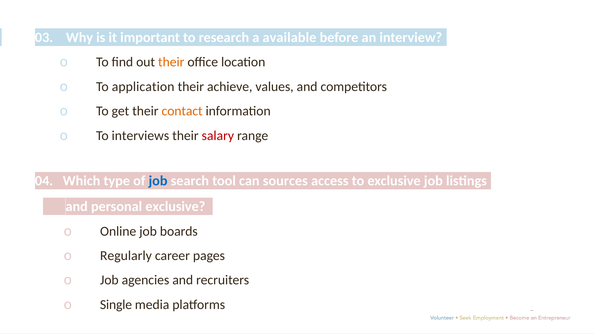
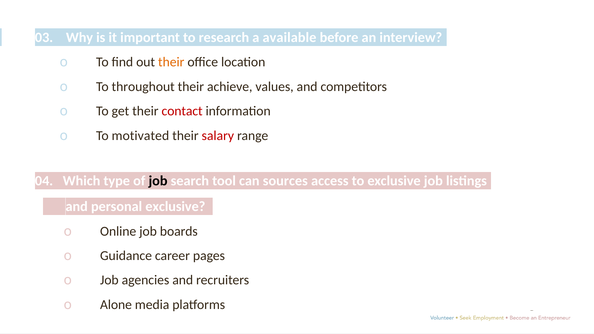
application: application -> throughout (143, 87)
contact colour: orange -> red (182, 111)
interviews: interviews -> motivated (140, 136)
job colour: blue -> black (158, 181)
Regularly: Regularly -> Guidance (126, 256)
Single: Single -> Alone (116, 305)
